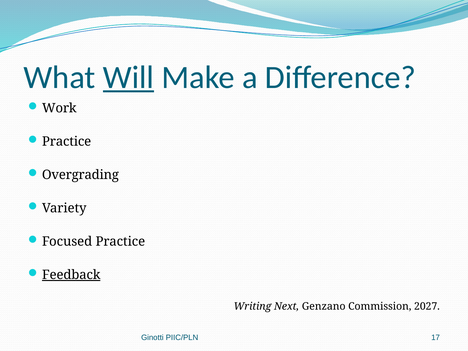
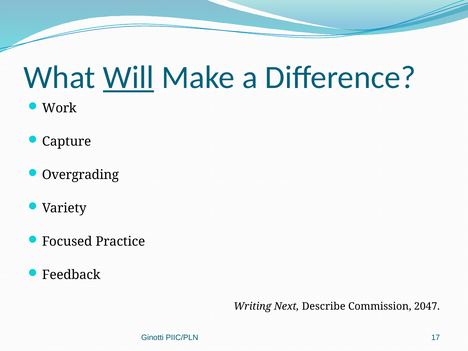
Practice: Practice -> Capture (67, 142)
Feedback underline: present -> none (71, 275)
Genzano: Genzano -> Describe (324, 306)
2027: 2027 -> 2047 (427, 306)
